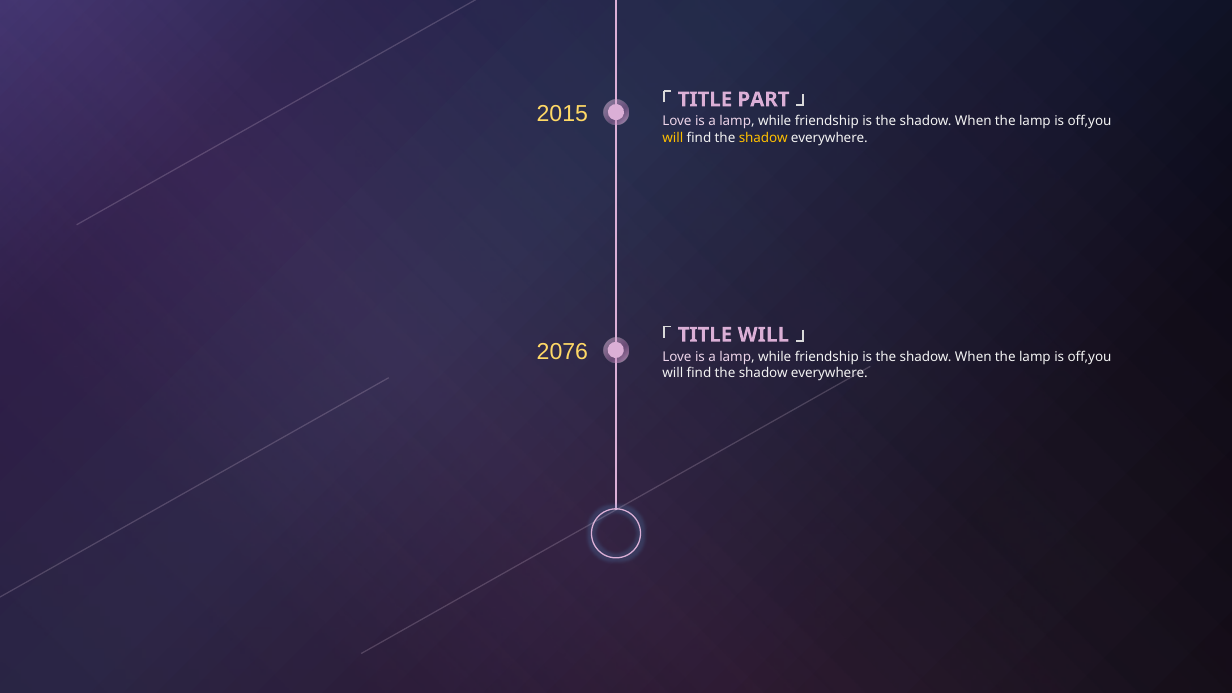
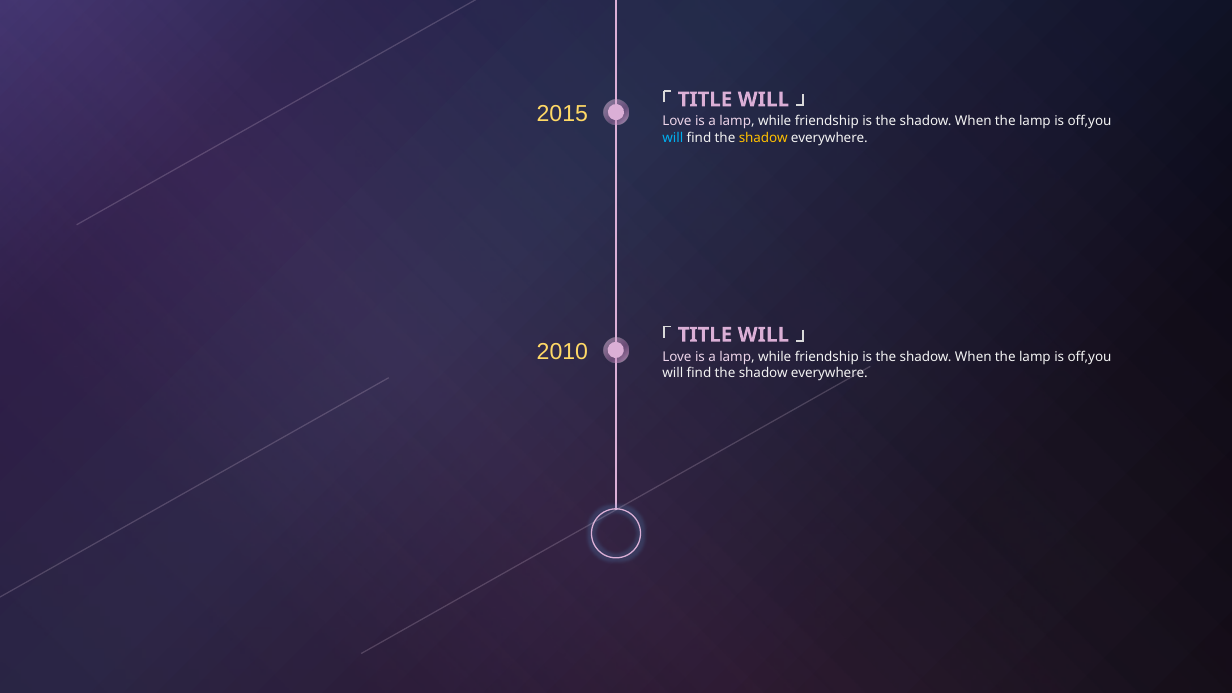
PART: PART -> WILL (763, 99)
will colour: yellow -> light blue (673, 138)
2076: 2076 -> 2010 (562, 352)
